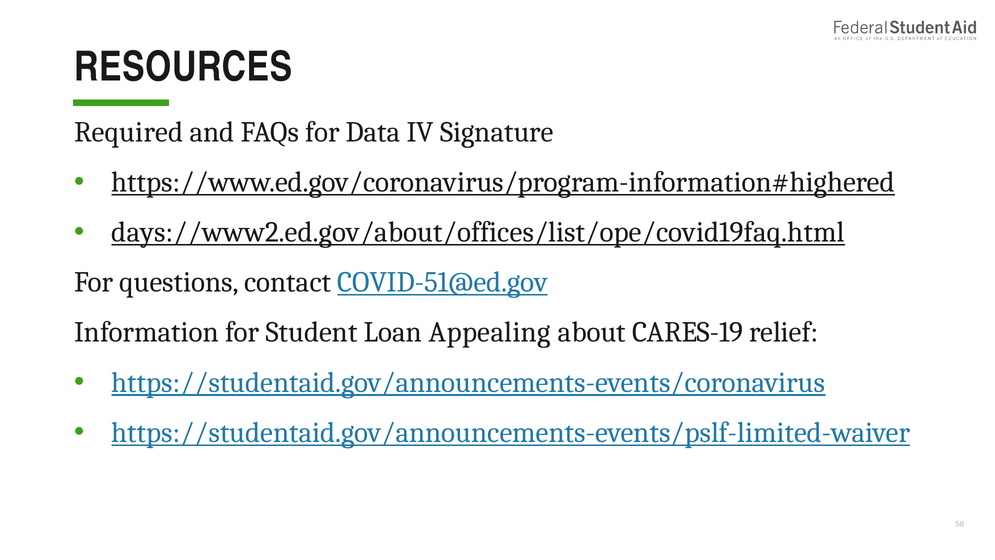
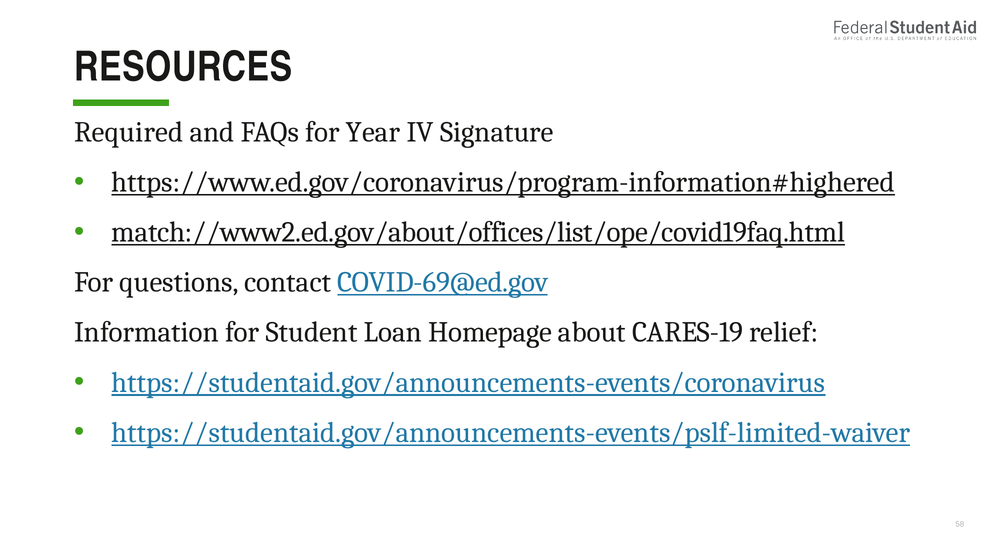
Data: Data -> Year (373, 132)
days://www2.ed.gov/about/offices/list/ope/covid19faq.html: days://www2.ed.gov/about/offices/list/ope/covid19faq.html -> match://www2.ed.gov/about/offices/list/ope/covid19faq.html (478, 232)
COVID-51@ed.gov: COVID-51@ed.gov -> COVID-69@ed.gov (443, 282)
Appealing: Appealing -> Homepage (490, 332)
